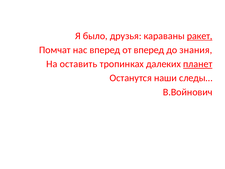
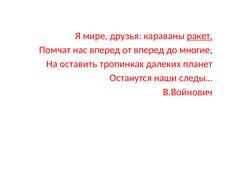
было: было -> мире (95, 36)
знания: знания -> многие (196, 50)
планет underline: present -> none (198, 64)
